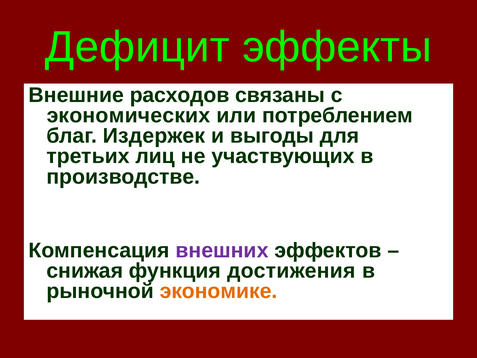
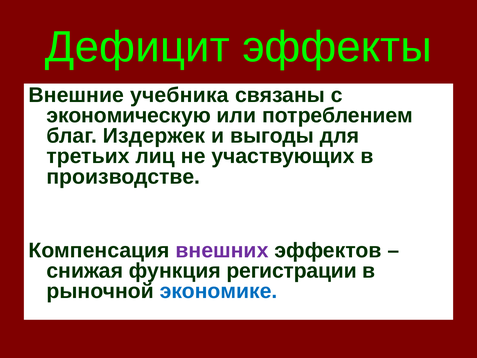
расходов: расходов -> учебника (179, 95)
экономических: экономических -> экономическую (129, 116)
достижения: достижения -> регистрации (292, 271)
экономике colour: orange -> blue (219, 291)
